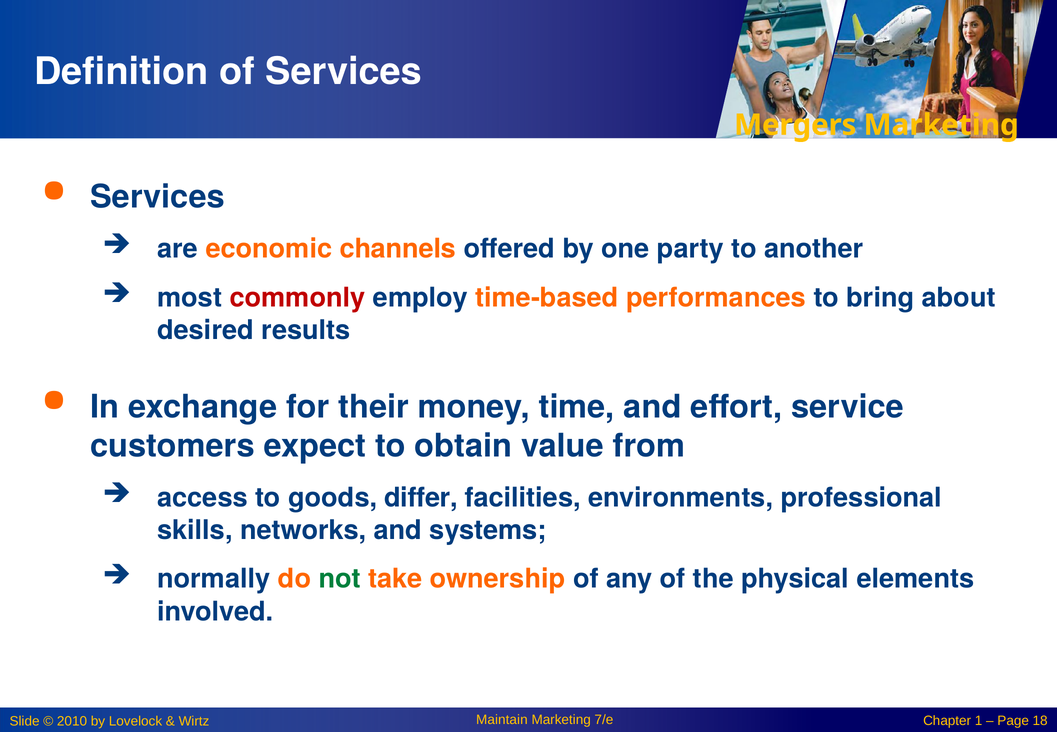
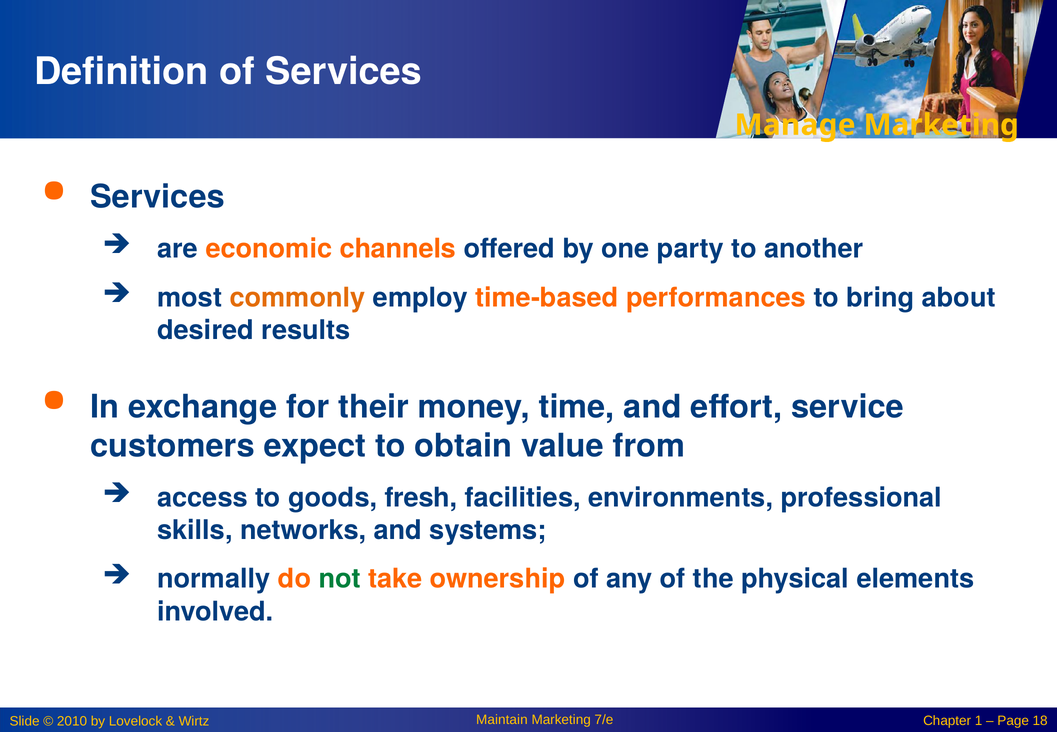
Mergers: Mergers -> Manage (795, 125)
commonly colour: red -> orange (298, 298)
differ: differ -> fresh (421, 498)
